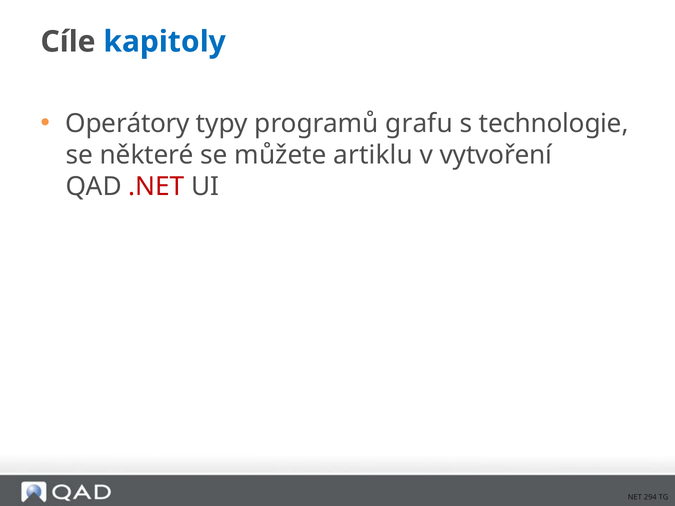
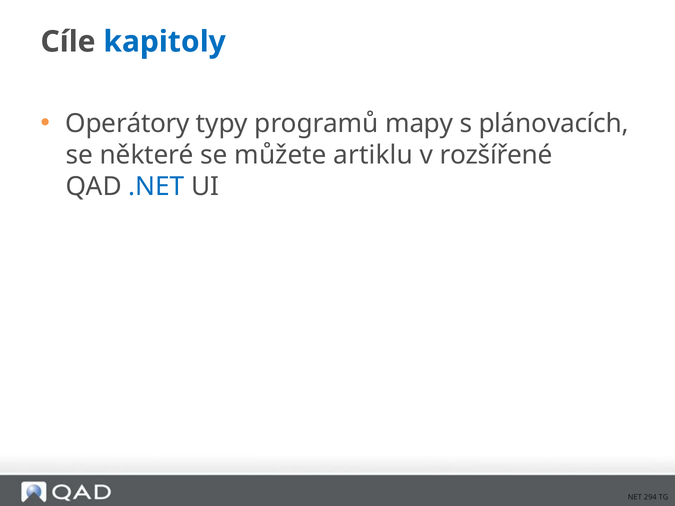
grafu: grafu -> mapy (419, 124)
technologie: technologie -> plánovacích (554, 124)
vytvoření: vytvoření -> rozšířené (496, 155)
.NET colour: red -> blue (156, 187)
